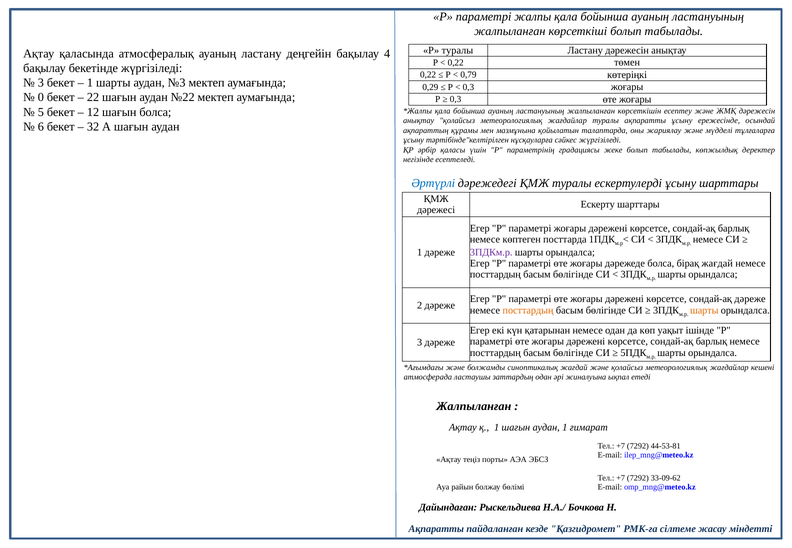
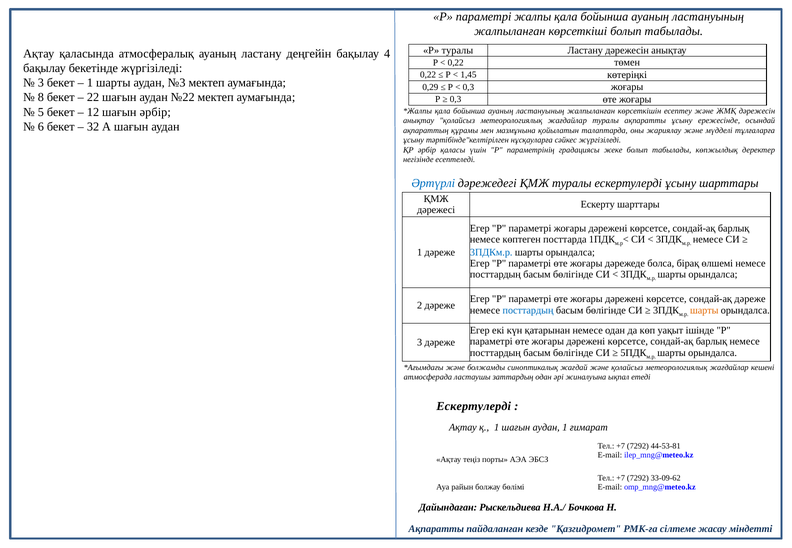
0,79: 0,79 -> 1,45 (468, 75)
0: 0 -> 8 (41, 97)
шағын болса: болса -> әрбір (155, 112)
3ПДКм.р colour: purple -> blue (491, 252)
бірақ жағдай: жағдай -> өлшемі (717, 264)
посттардың colour: orange -> blue (528, 310)
Жалпыланған: Жалпыланған -> Ескертулерді (474, 406)
